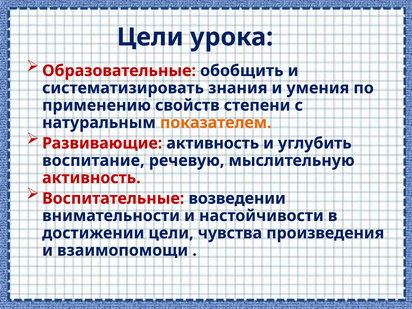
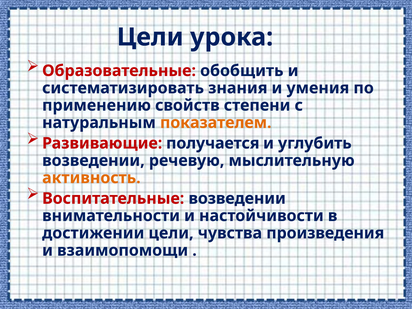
Развивающие активность: активность -> получается (213, 143)
воспитание: воспитание -> возведении (93, 161)
активность colour: red -> orange (91, 178)
